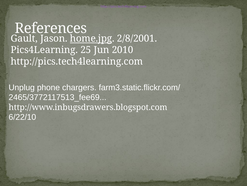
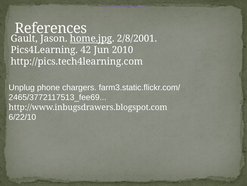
25: 25 -> 42 (86, 50)
